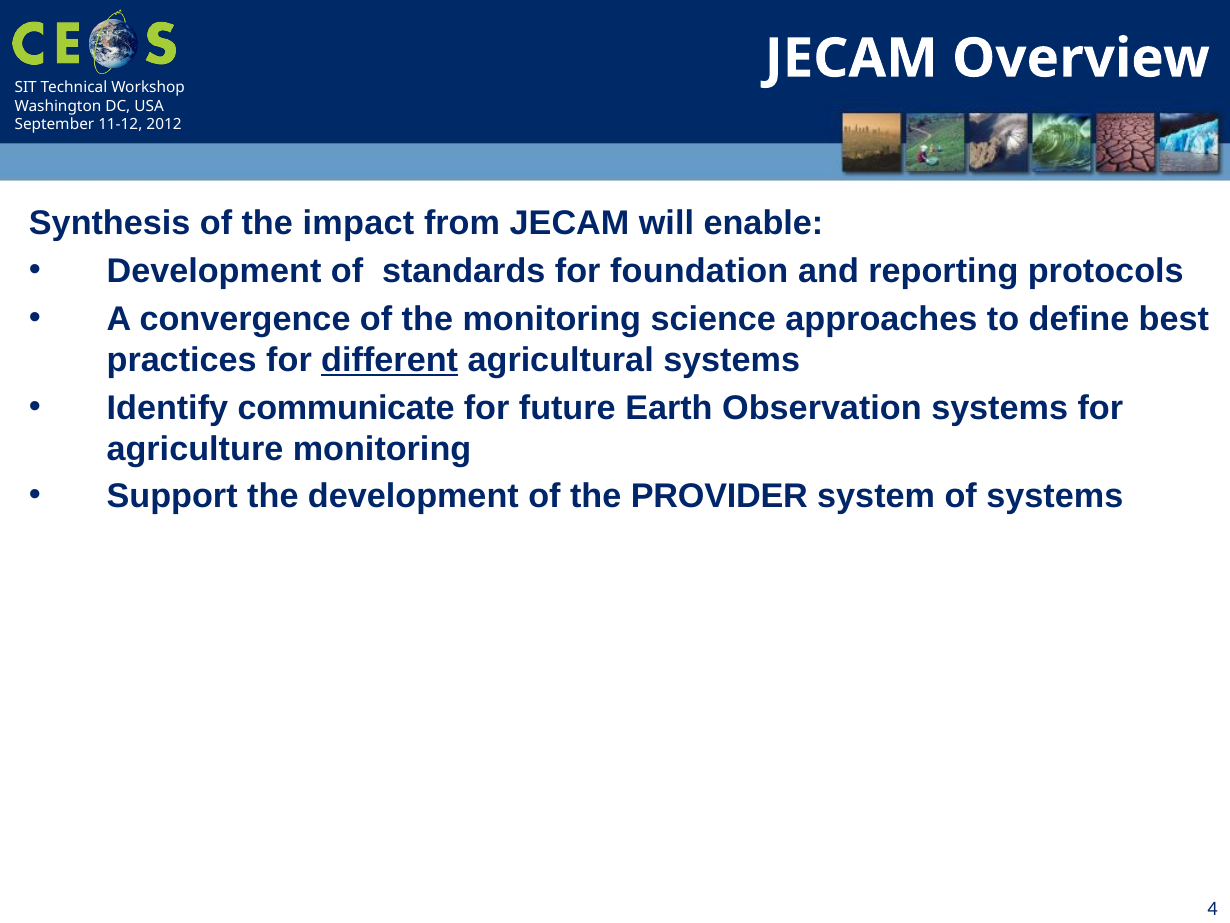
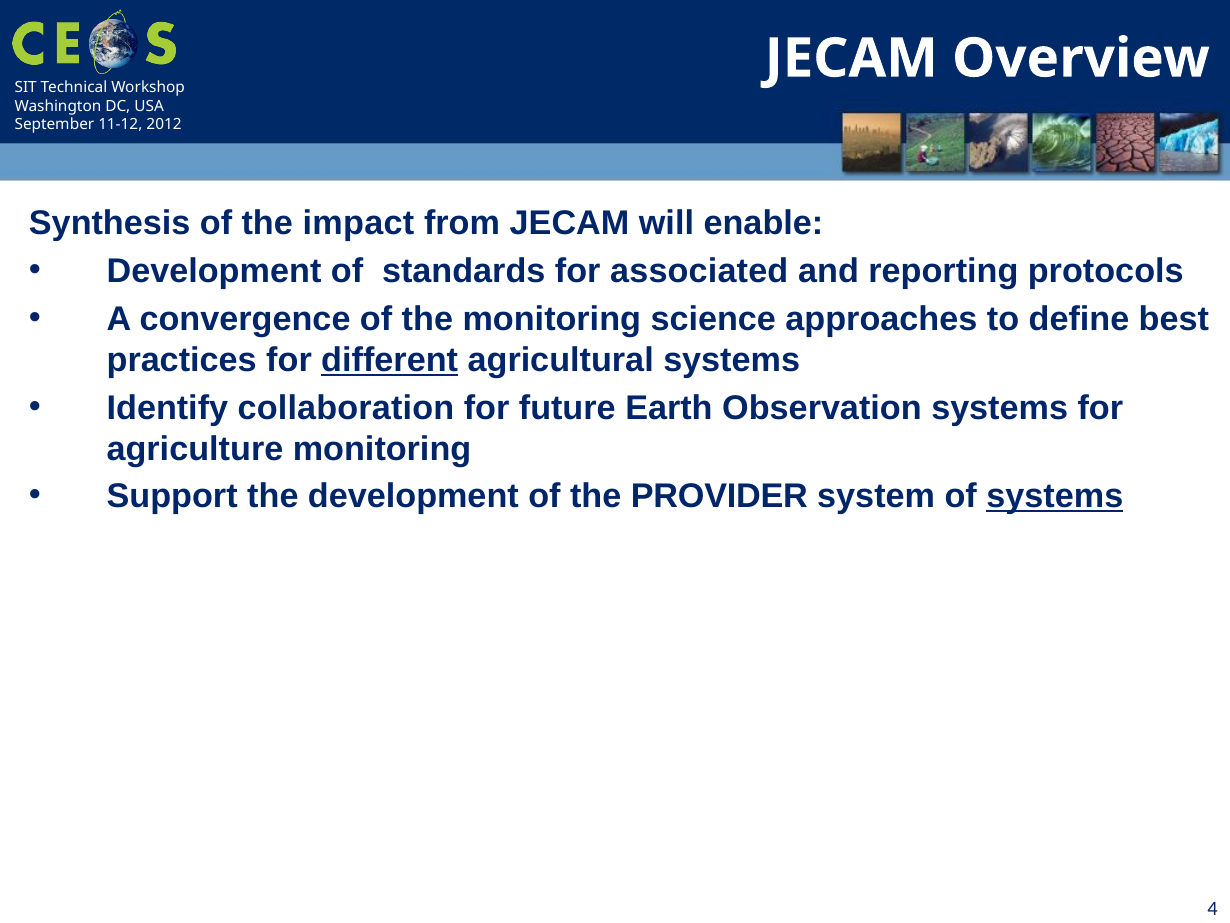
foundation: foundation -> associated (699, 271)
communicate: communicate -> collaboration (346, 407)
systems underline: none -> present (1055, 496)
